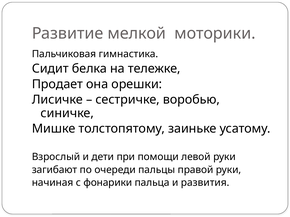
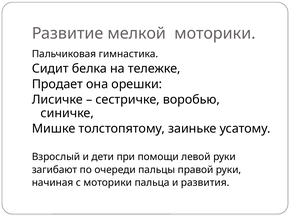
с фонарики: фонарики -> моторики (108, 183)
